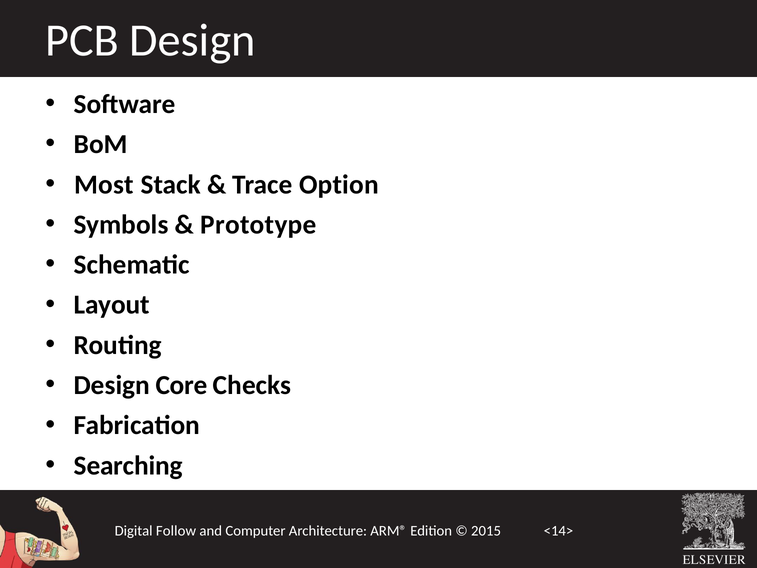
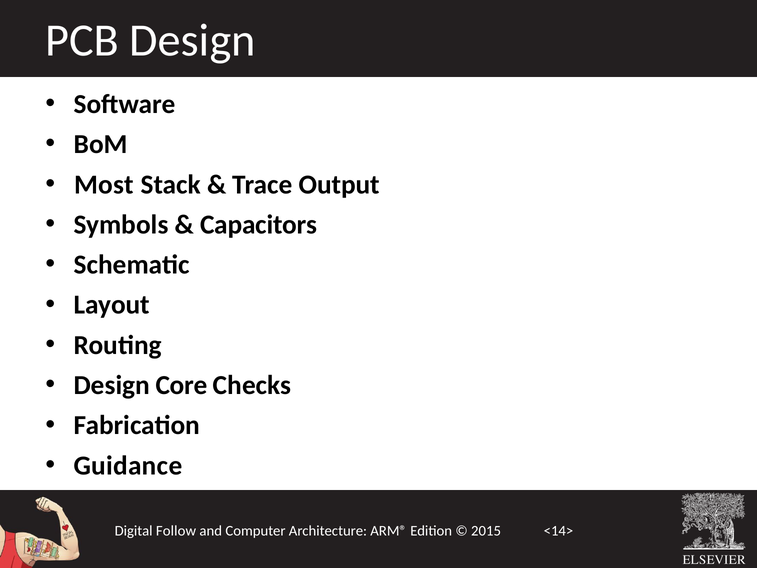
Option: Option -> Output (339, 184)
Prototype: Prototype -> Capacitors (259, 225)
Searching: Searching -> Guidance (128, 465)
